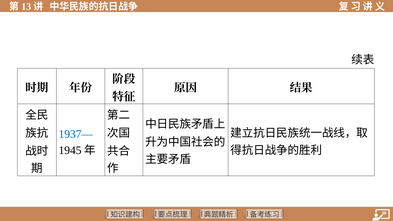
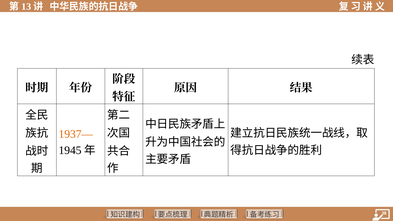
1937— colour: blue -> orange (76, 134)
